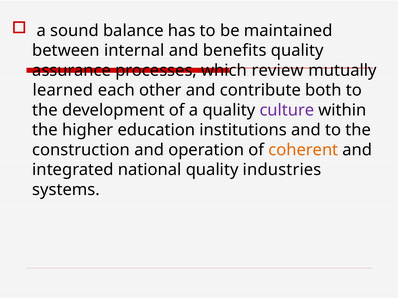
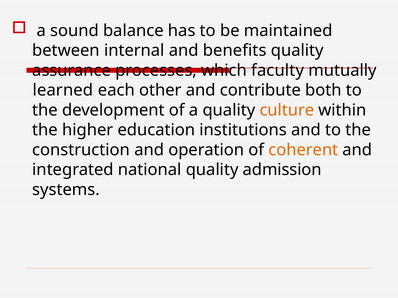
review: review -> faculty (278, 71)
culture colour: purple -> orange (287, 110)
industries: industries -> admission (282, 170)
